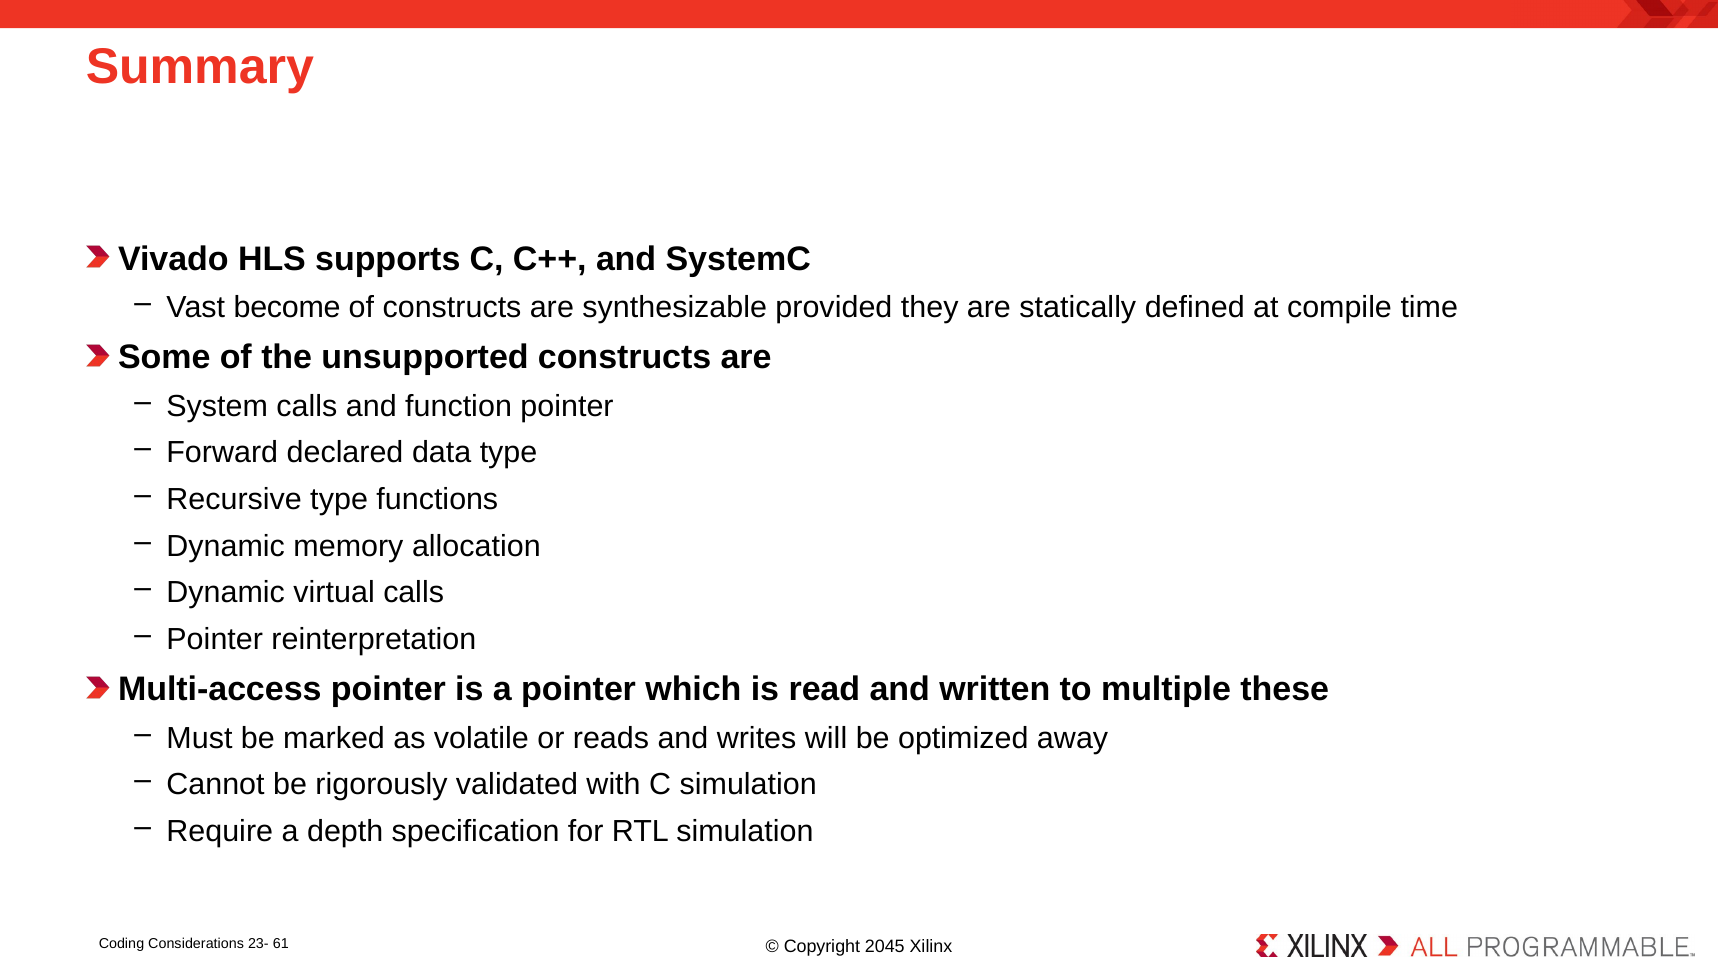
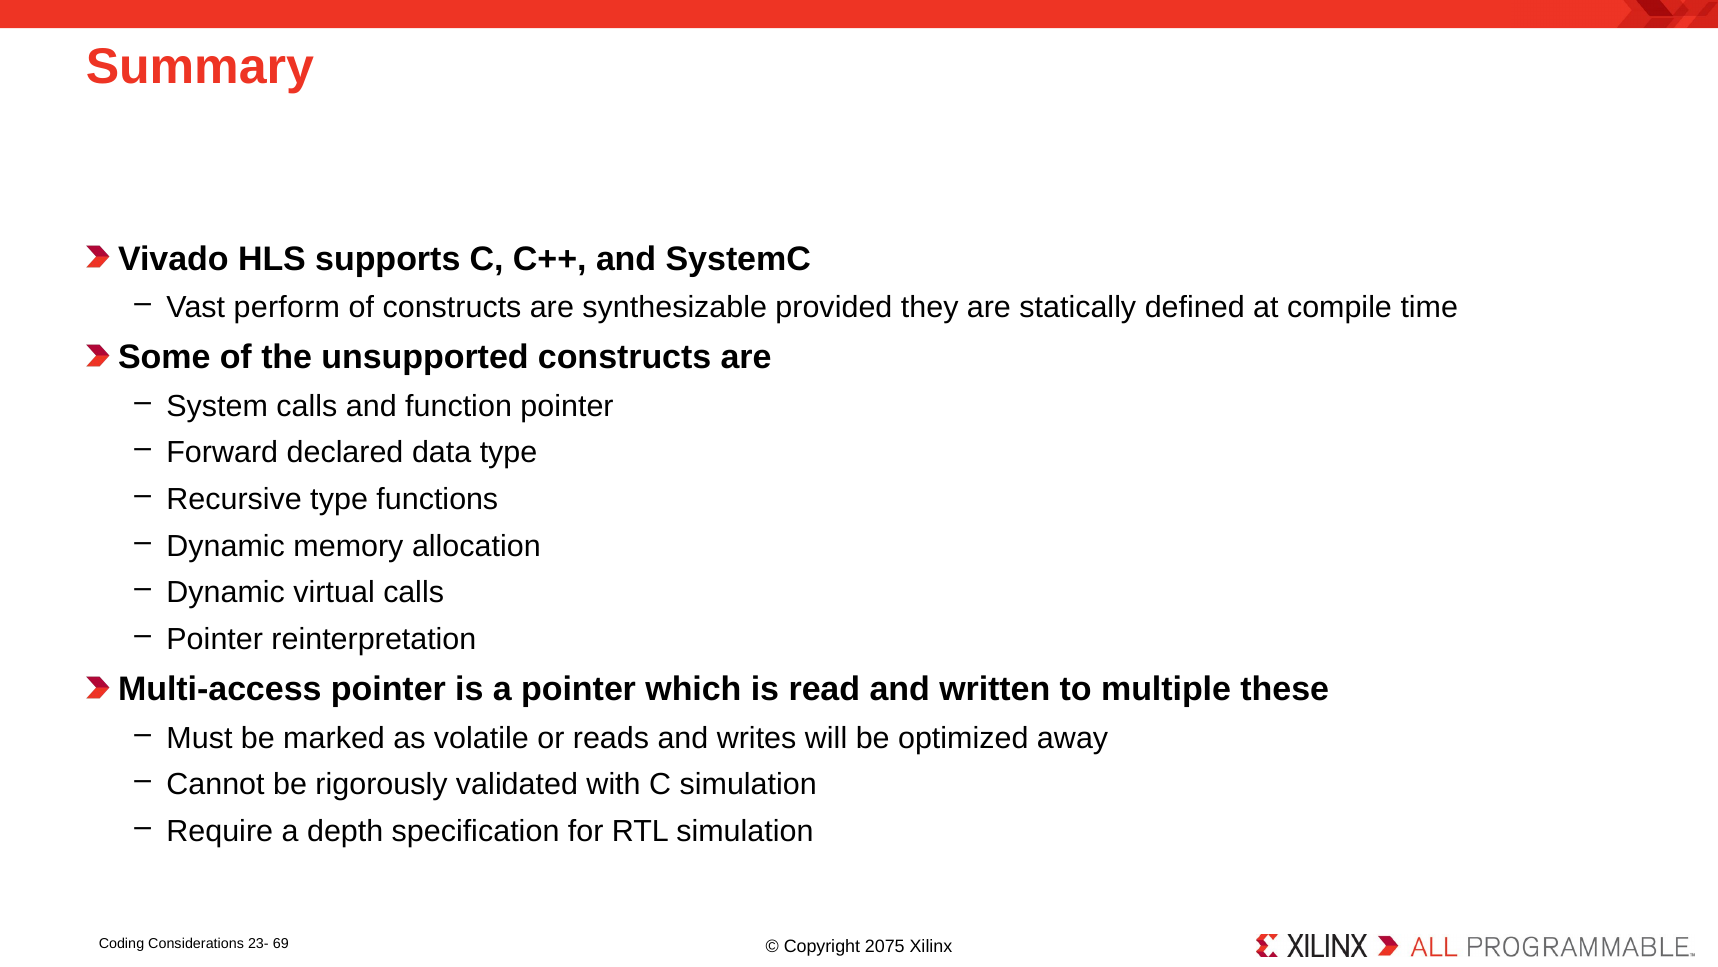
become: become -> perform (287, 307)
61: 61 -> 69 (281, 943)
2045: 2045 -> 2075 (885, 946)
